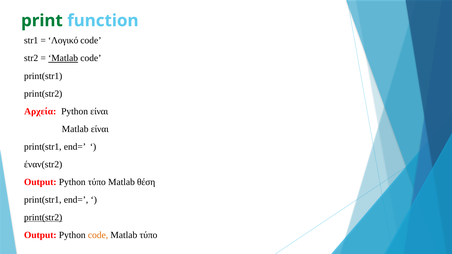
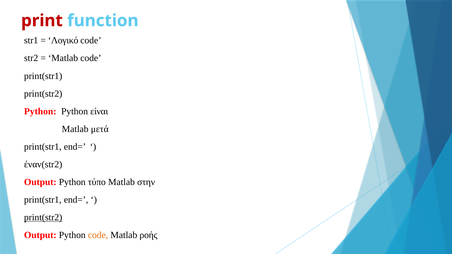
print colour: green -> red (42, 21)
Matlab underline: present -> none (63, 58)
Αρχεία: Αρχεία -> Python (40, 111)
Matlab είναι: είναι -> μετά (100, 129)
θέση: θέση -> στην (146, 182)
Matlab τύπο: τύπο -> ροής (148, 235)
